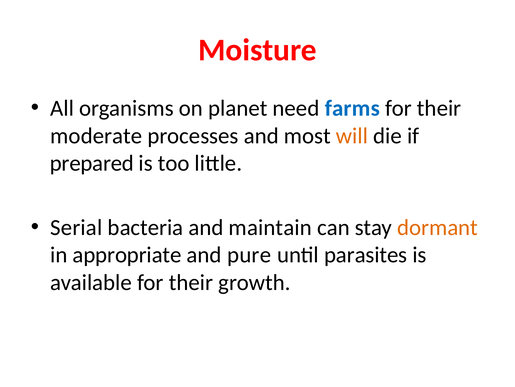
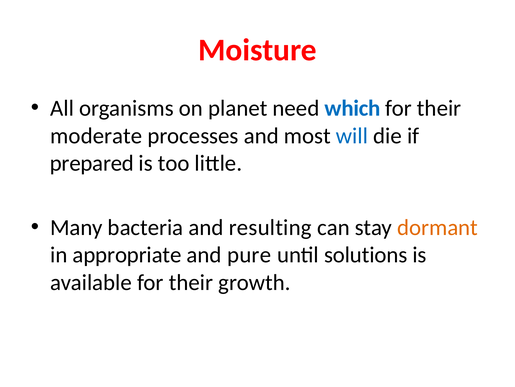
farms: farms -> which (353, 108)
will colour: orange -> blue (352, 136)
Serial: Serial -> Many (76, 227)
maintain: maintain -> resulting (270, 227)
parasites: parasites -> solutions (366, 255)
